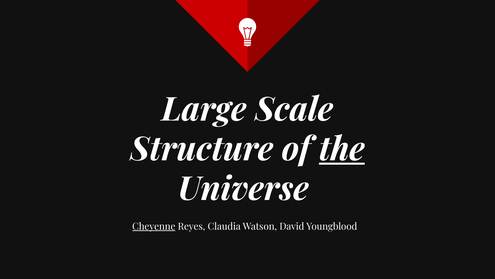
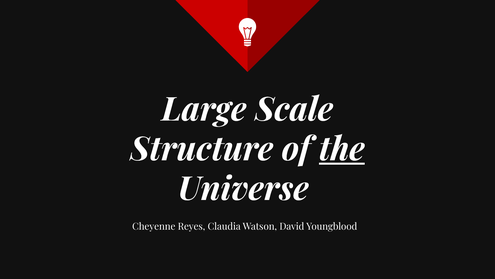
Cheyenne underline: present -> none (154, 226)
